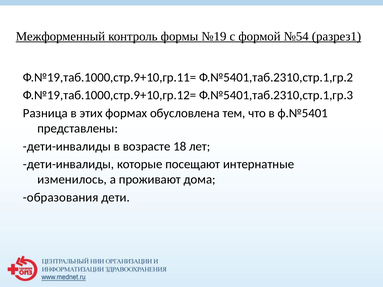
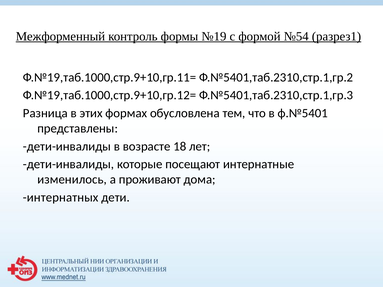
образования: образования -> интернатных (61, 197)
